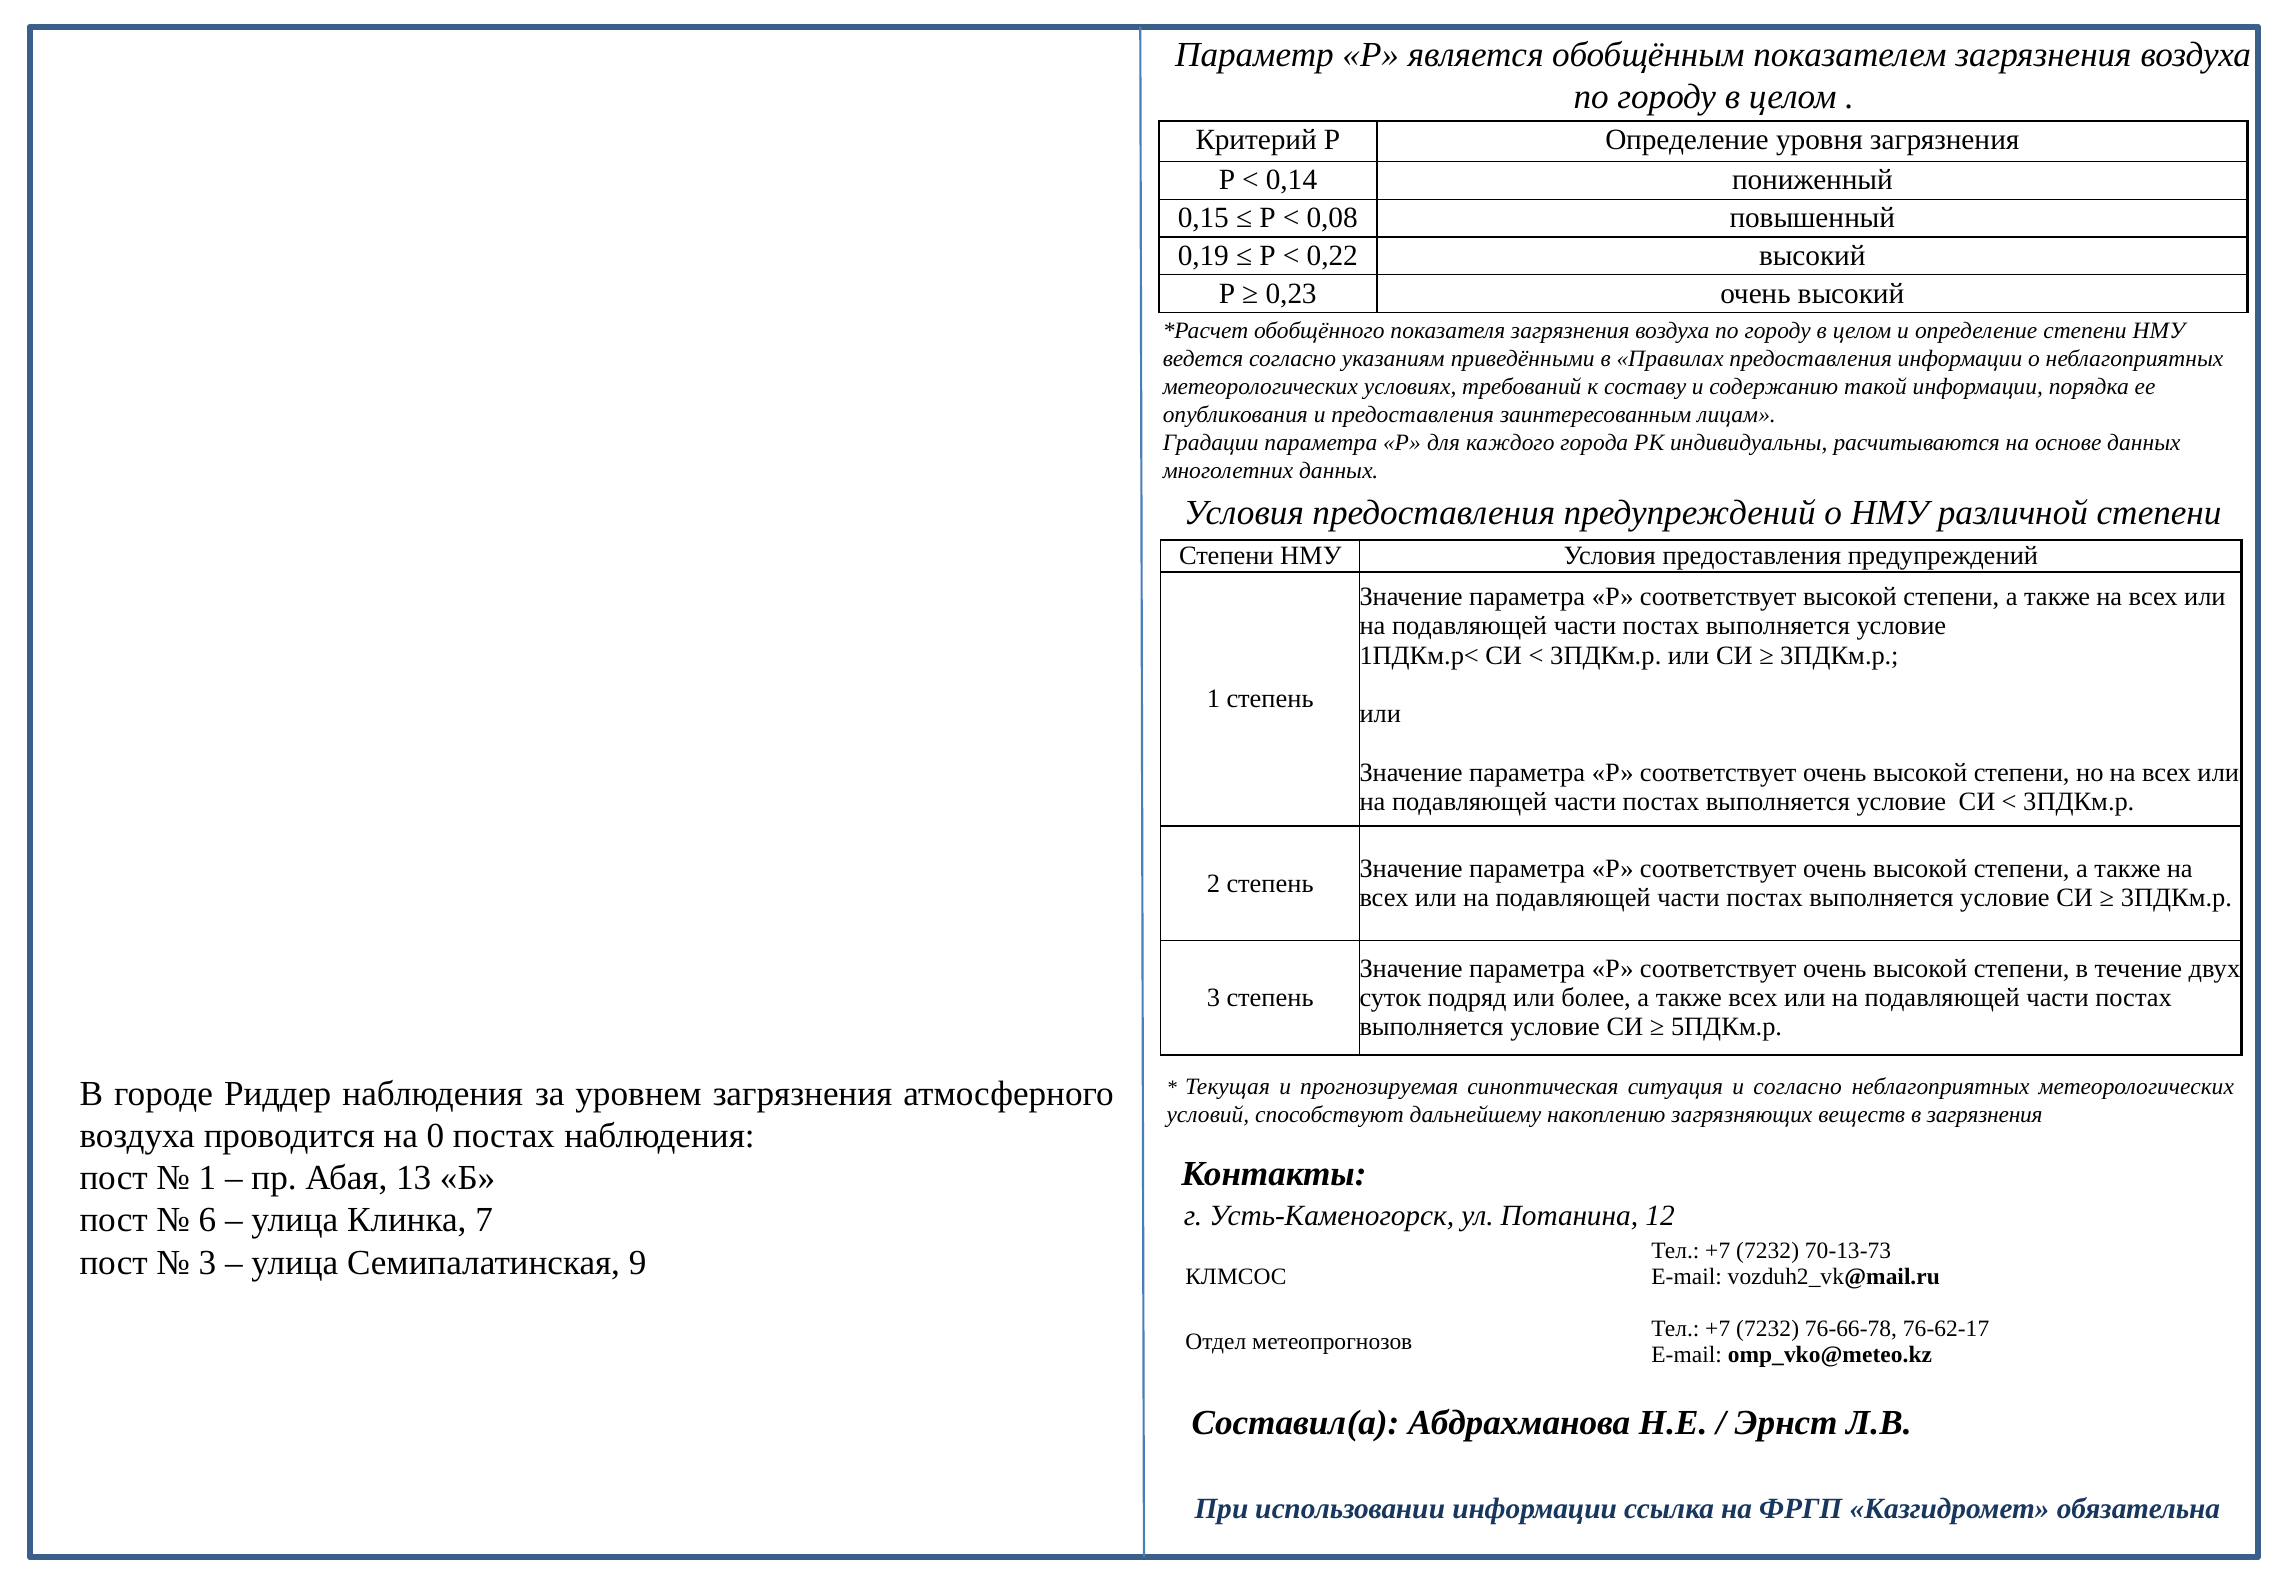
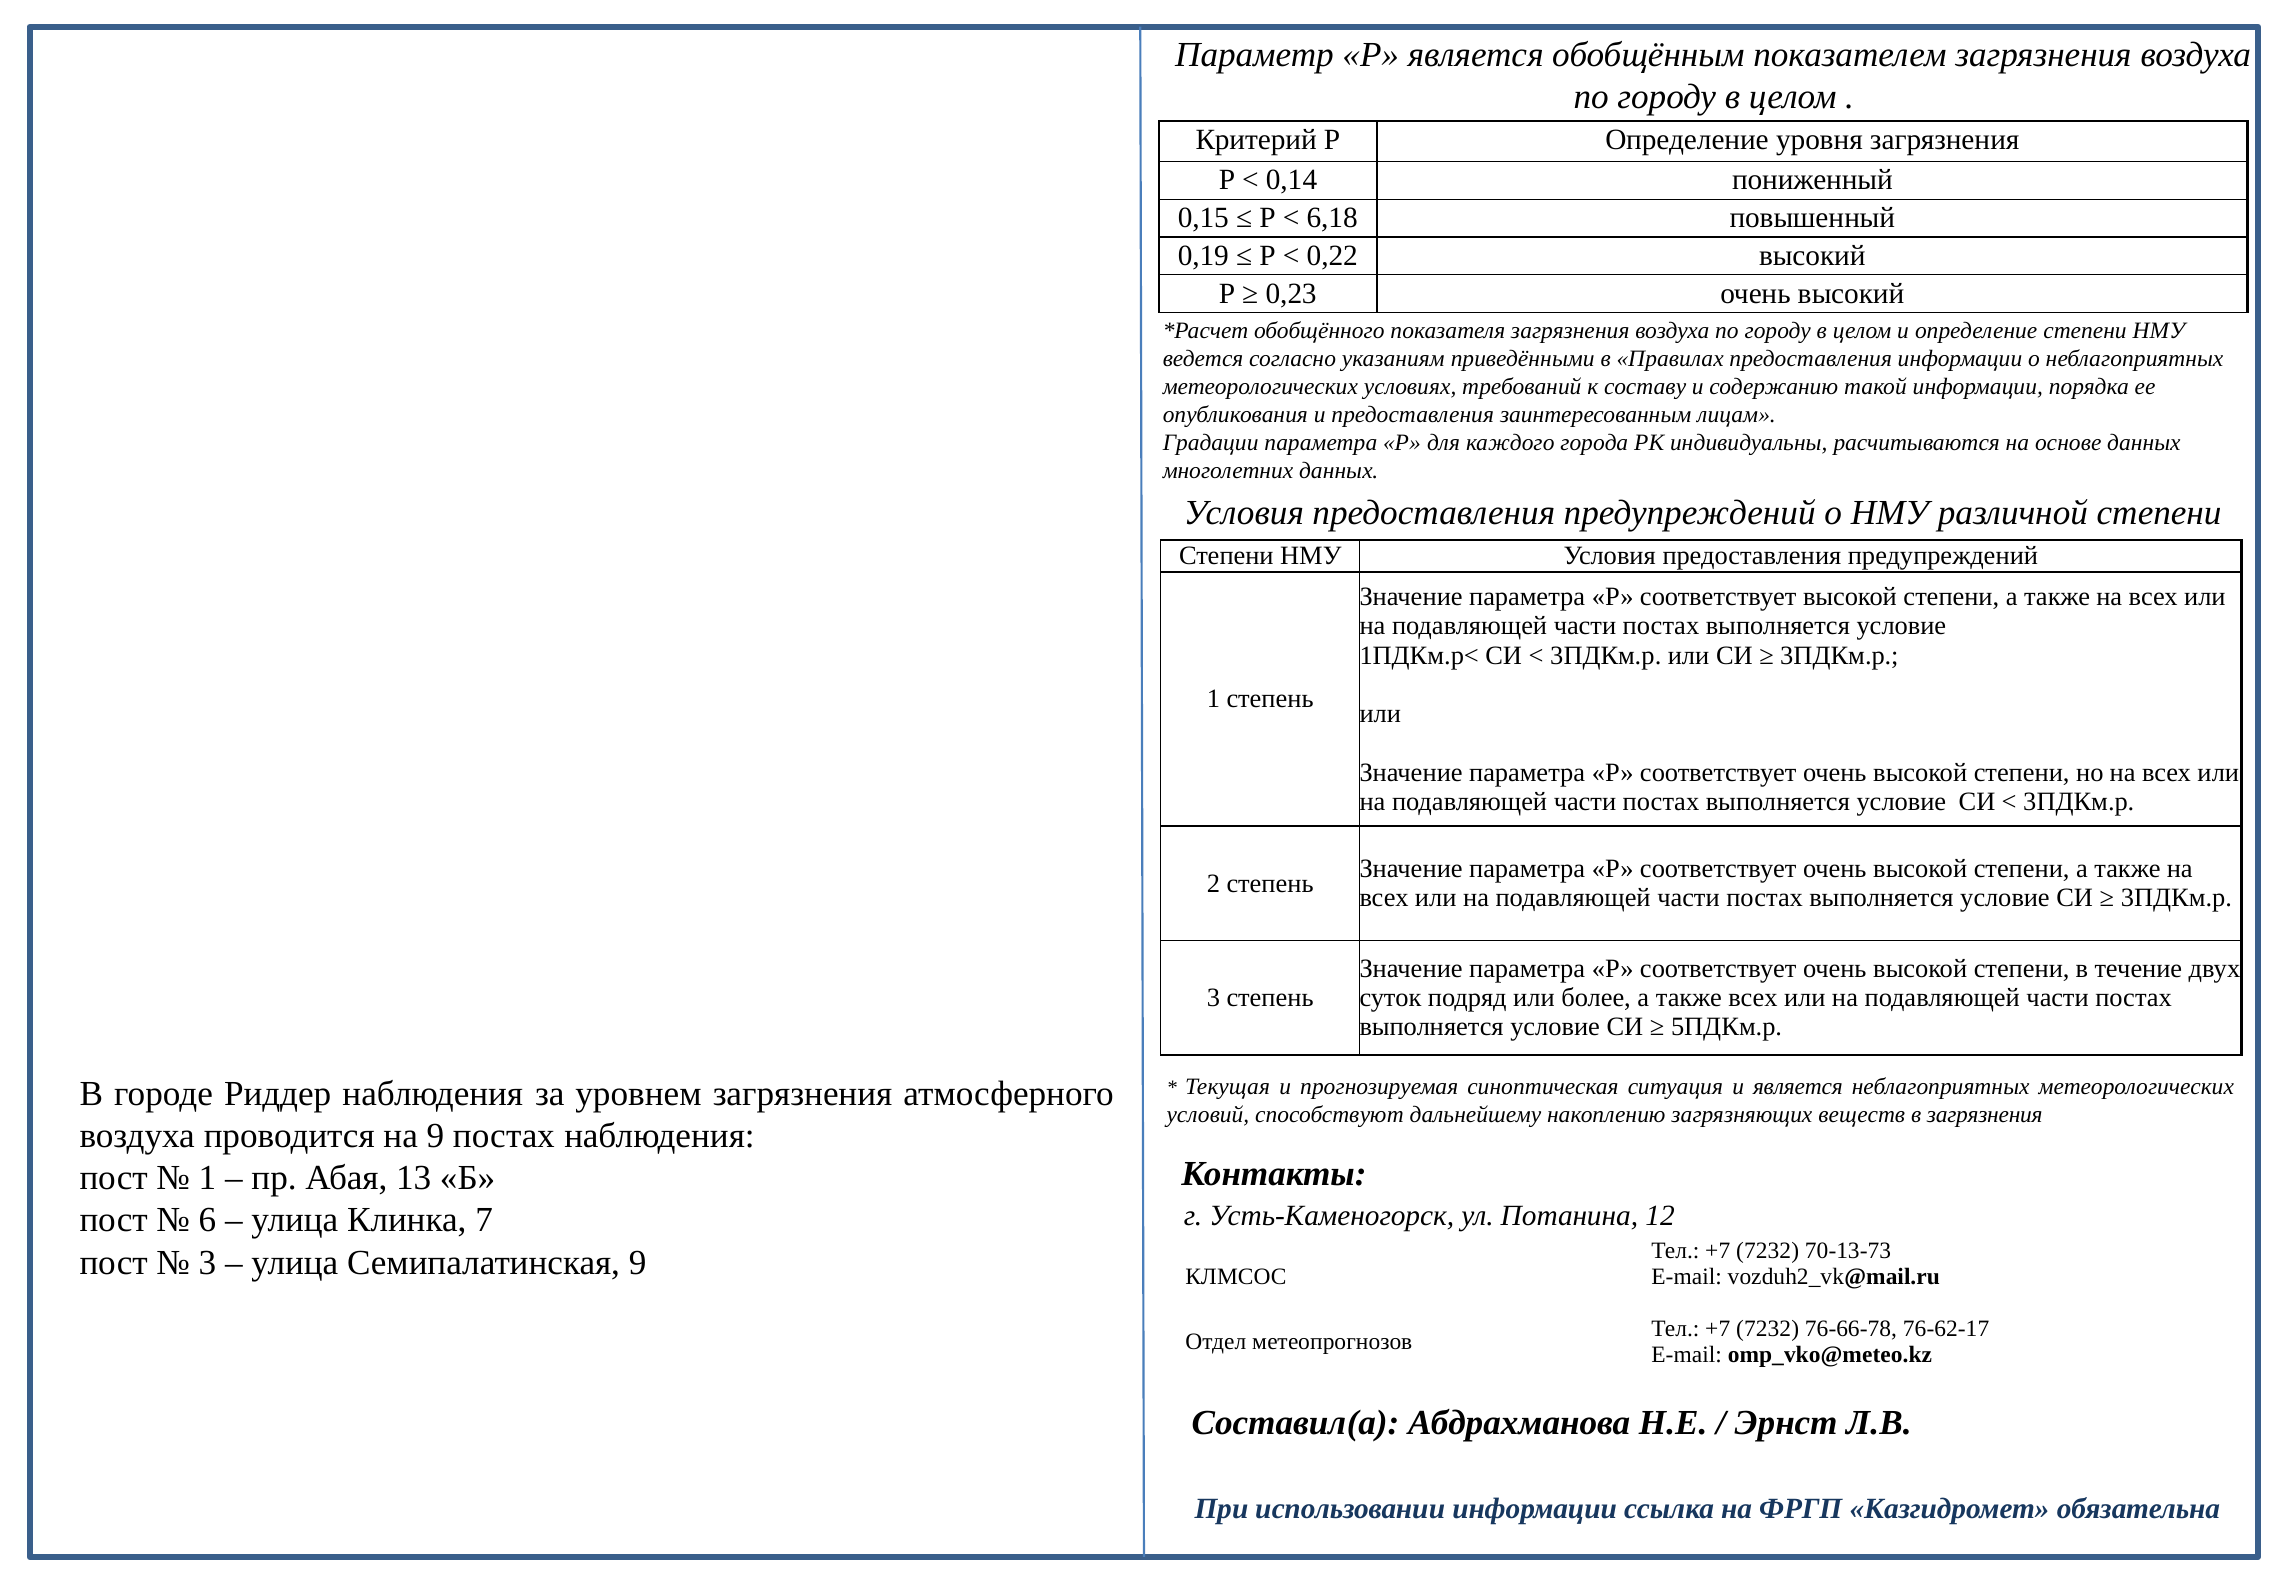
0,08: 0,08 -> 6,18 (1332, 218)
и согласно: согласно -> является (1798, 1086)
на 0: 0 -> 9 (435, 1136)
